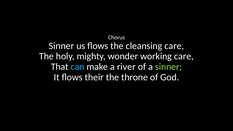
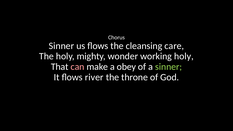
working care: care -> holy (184, 56)
can colour: light blue -> pink (78, 67)
river: river -> obey (126, 67)
their: their -> river (94, 77)
